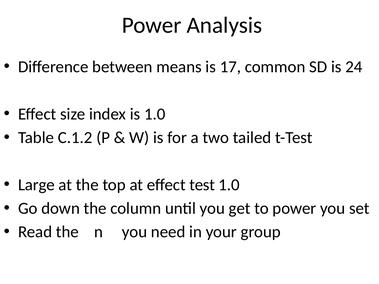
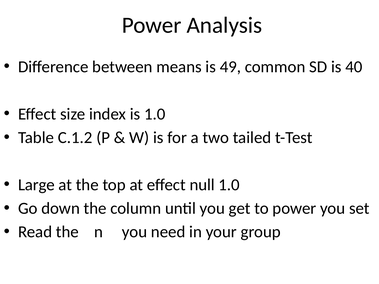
17: 17 -> 49 (230, 67)
24: 24 -> 40 (354, 67)
test: test -> null (202, 185)
